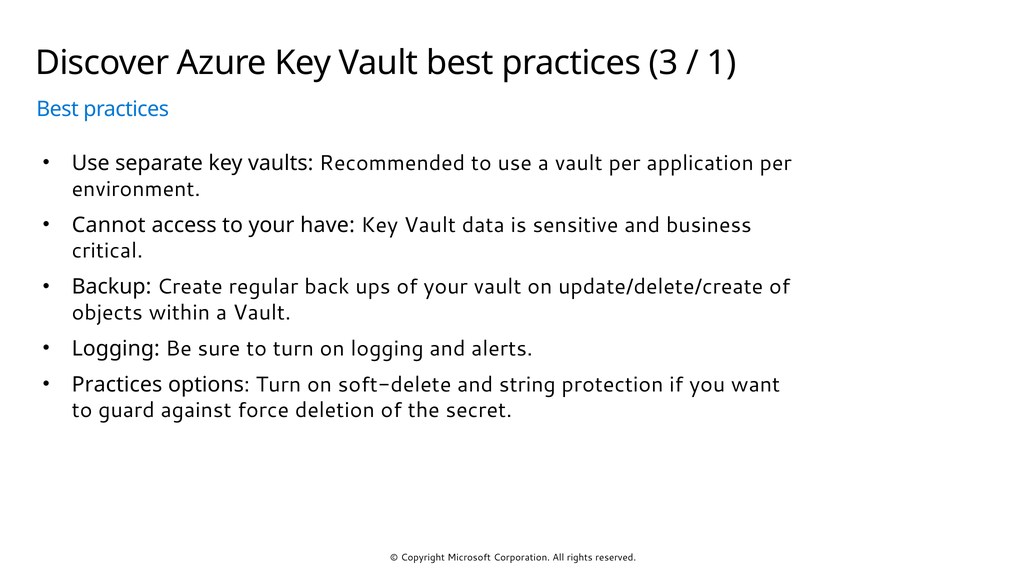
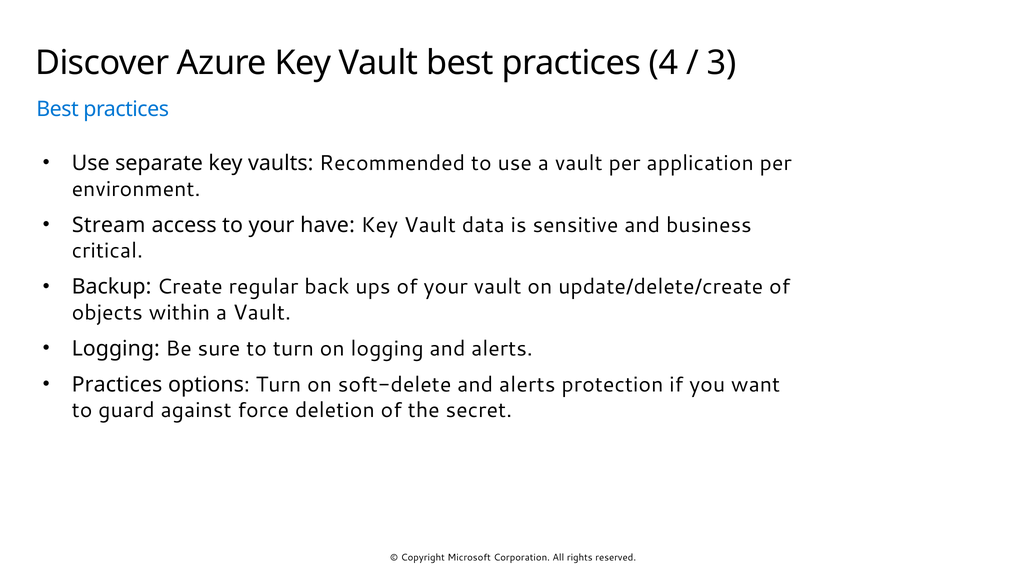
3: 3 -> 4 (664, 63)
1: 1 -> 3 (722, 63)
Cannot: Cannot -> Stream (109, 225)
soft-delete and string: string -> alerts (527, 385)
